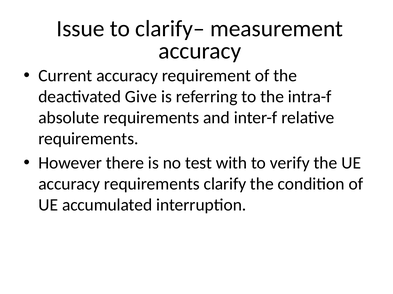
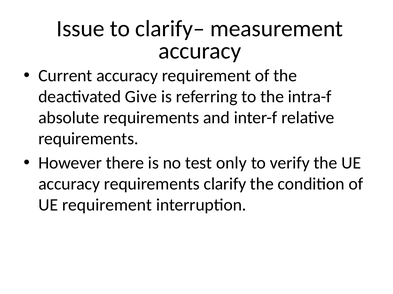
with: with -> only (231, 163)
UE accumulated: accumulated -> requirement (107, 205)
